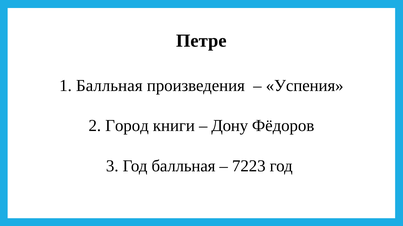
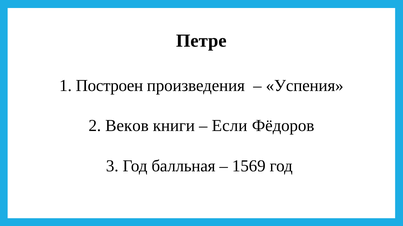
1 Балльная: Балльная -> Построен (109, 86)
Город: Город -> Веков (127, 126)
Дону: Дону -> Если (230, 126)
7223: 7223 -> 1569 (249, 166)
